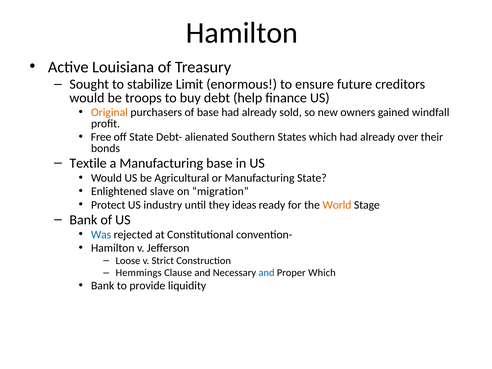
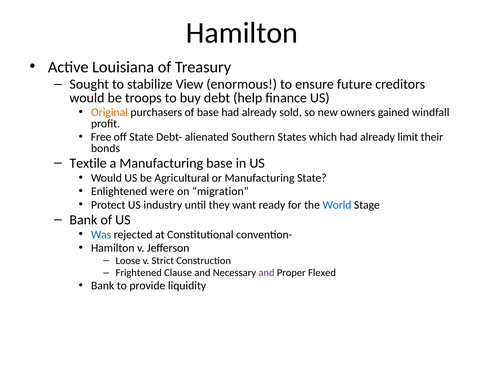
Limit: Limit -> View (190, 84)
over: over -> limit (408, 137)
slave: slave -> were (162, 191)
ideas: ideas -> want (244, 205)
World colour: orange -> blue (337, 205)
Hemmings: Hemmings -> Frightened (139, 273)
and colour: blue -> purple (267, 273)
Proper Which: Which -> Flexed (322, 273)
